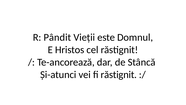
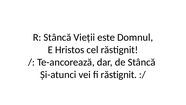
R Pândit: Pândit -> Stâncă (57, 37)
